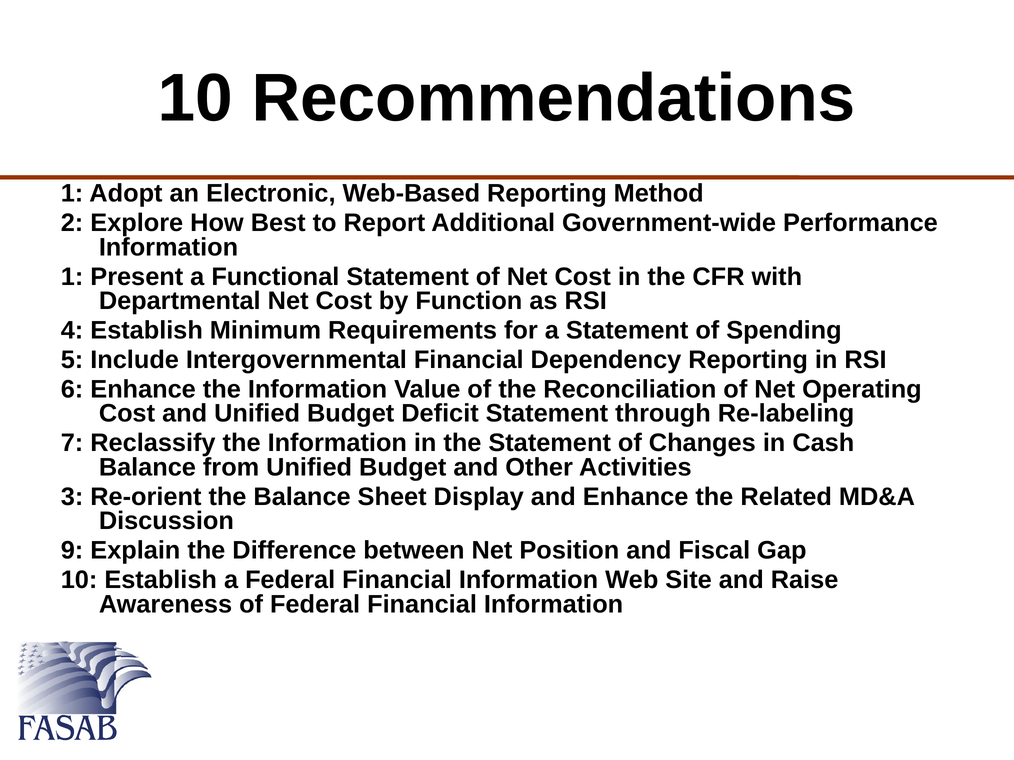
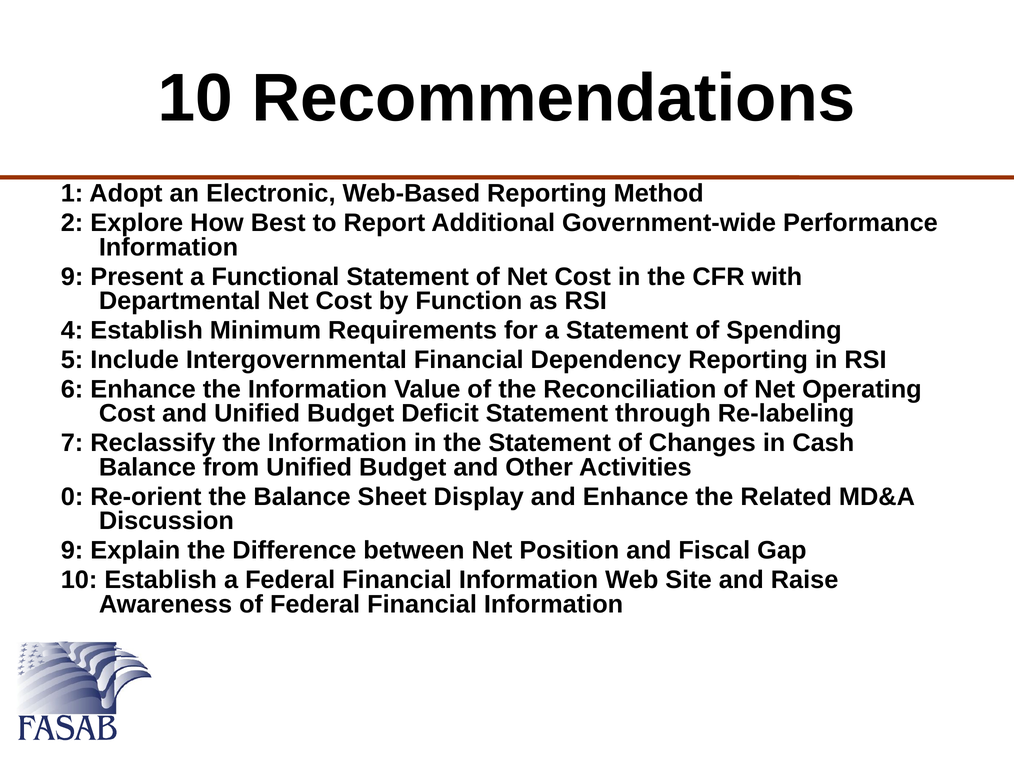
1: 1 -> 9 (72, 277)
3: 3 -> 0 (72, 497)
